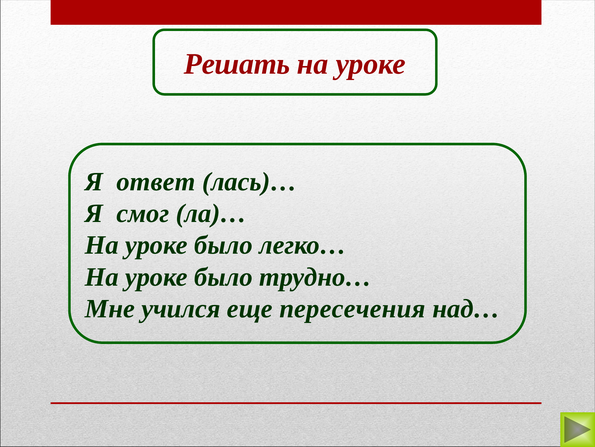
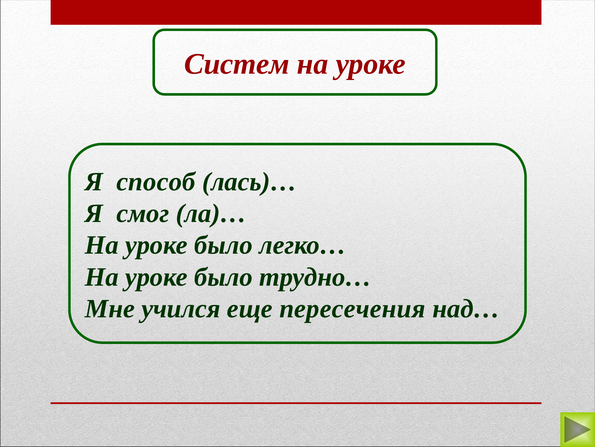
Решать: Решать -> Систем (237, 64)
ответ: ответ -> способ (156, 181)
